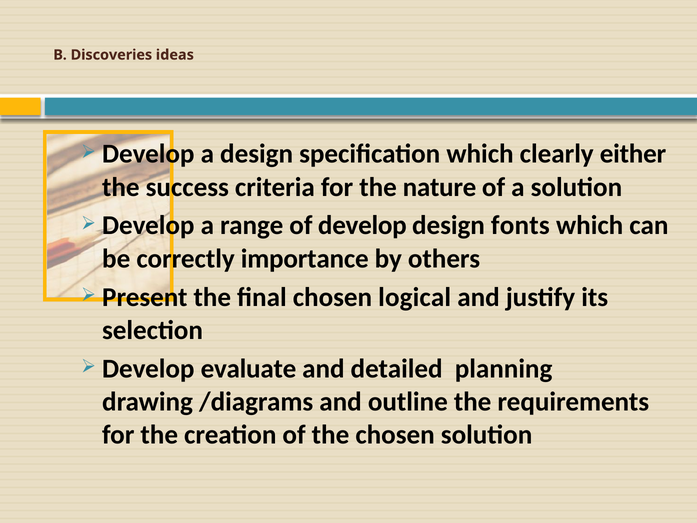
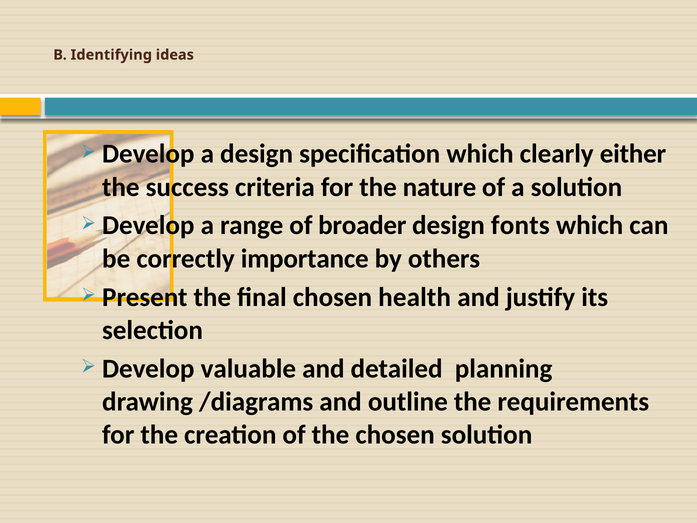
Discoveries: Discoveries -> Identifying (111, 55)
of develop: develop -> broader (362, 225)
logical: logical -> health (415, 297)
evaluate: evaluate -> valuable (248, 369)
